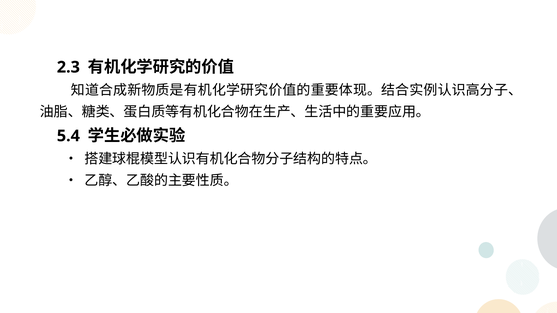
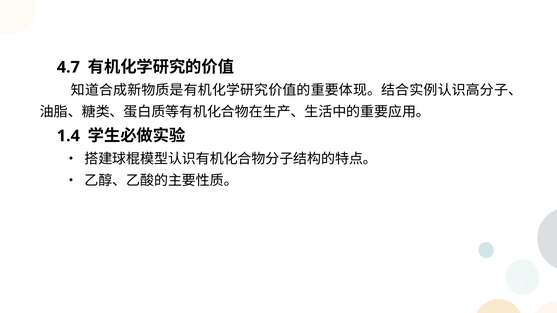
2.3: 2.3 -> 4.7 (68, 67)
5.4: 5.4 -> 1.4 (68, 136)
